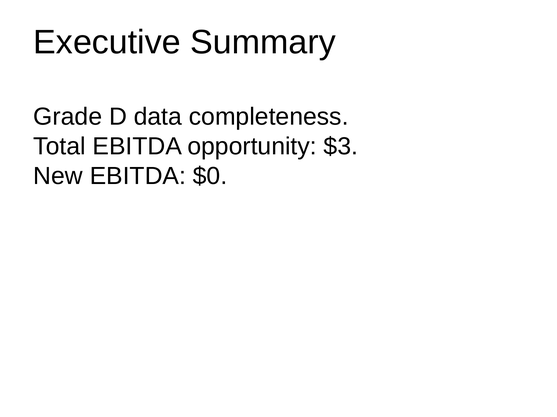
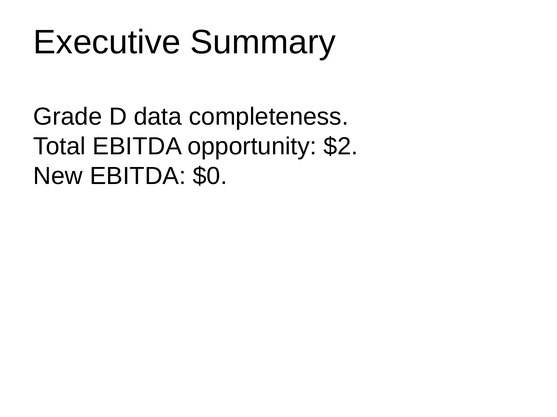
$3: $3 -> $2 (341, 147)
